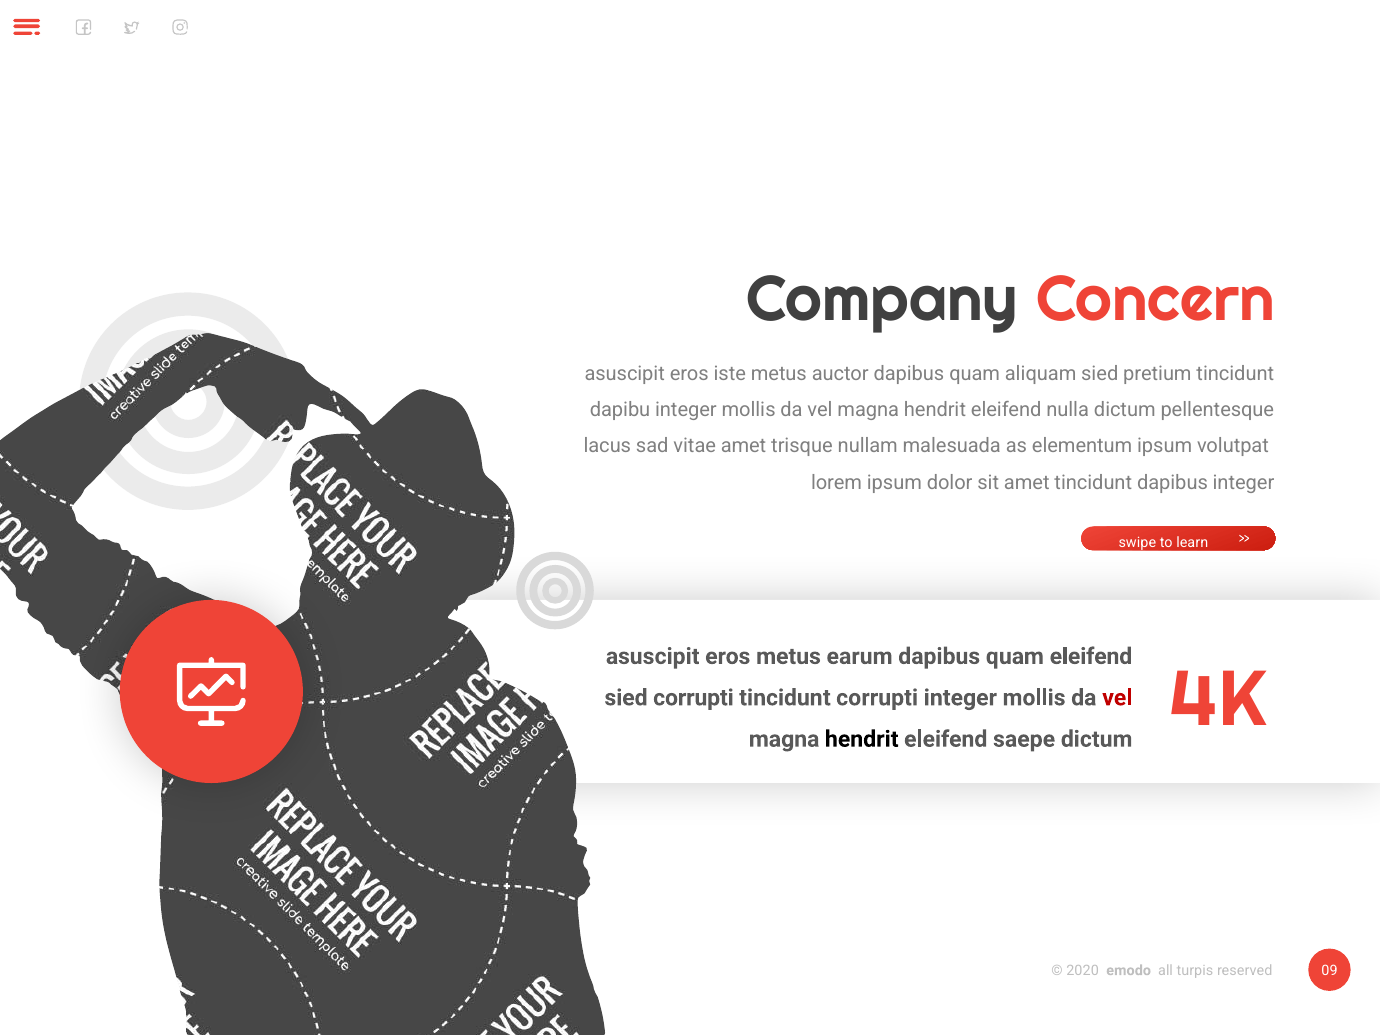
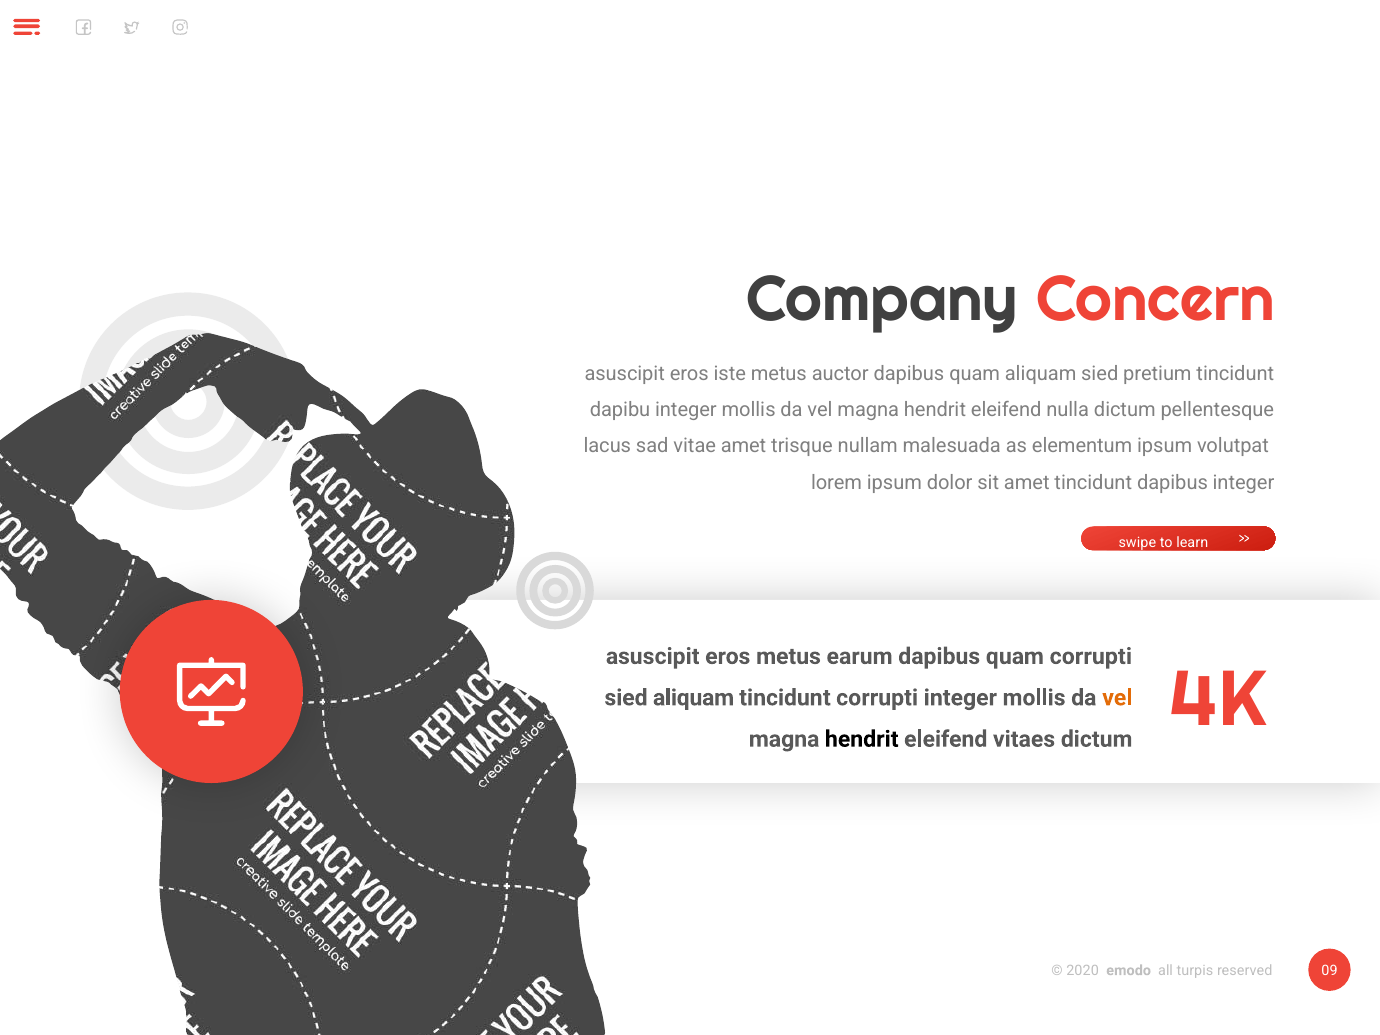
quam eleifend: eleifend -> corrupti (1091, 656)
sied corrupti: corrupti -> aliquam (694, 698)
vel colour: red -> orange (1117, 698)
saepe: saepe -> vitaes (1024, 739)
